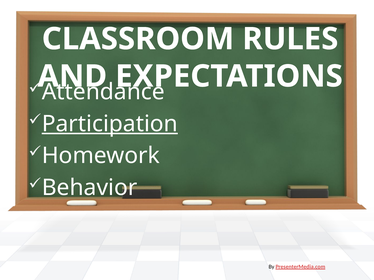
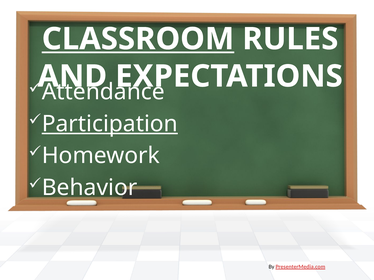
CLASSROOM underline: none -> present (138, 39)
